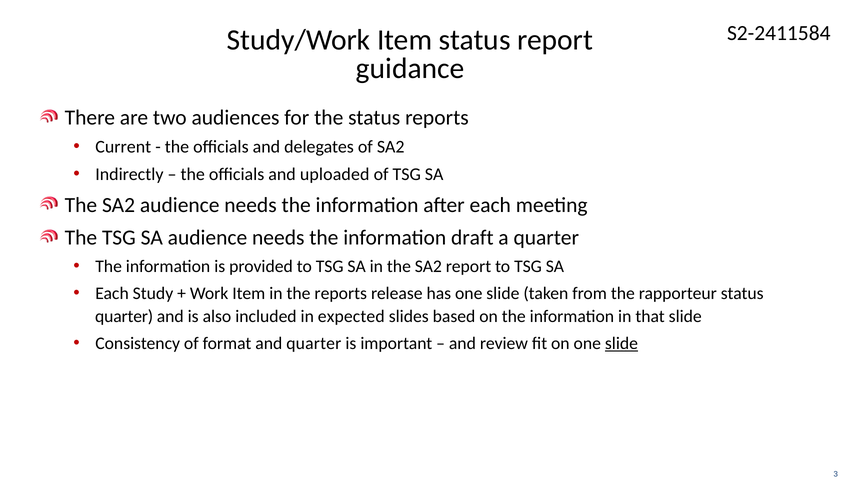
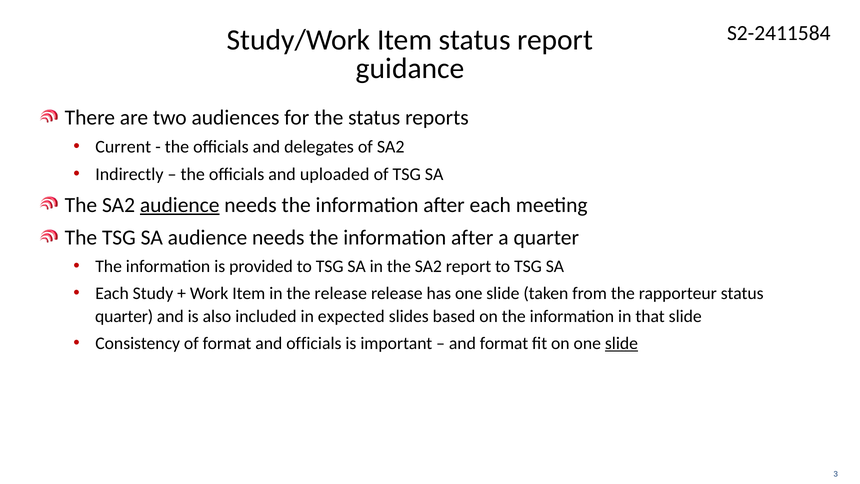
audience underline: none -> present (180, 205)
draft: draft -> after (472, 237)
the reports: reports -> release (341, 293)
and quarter: quarter -> officials (314, 343)
and review: review -> format (504, 343)
